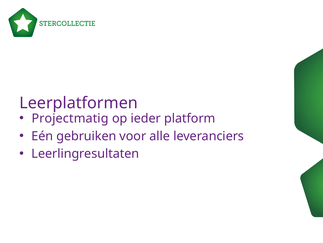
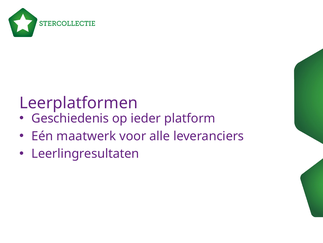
Projectmatig: Projectmatig -> Geschiedenis (70, 118)
gebruiken: gebruiken -> maatwerk (86, 136)
